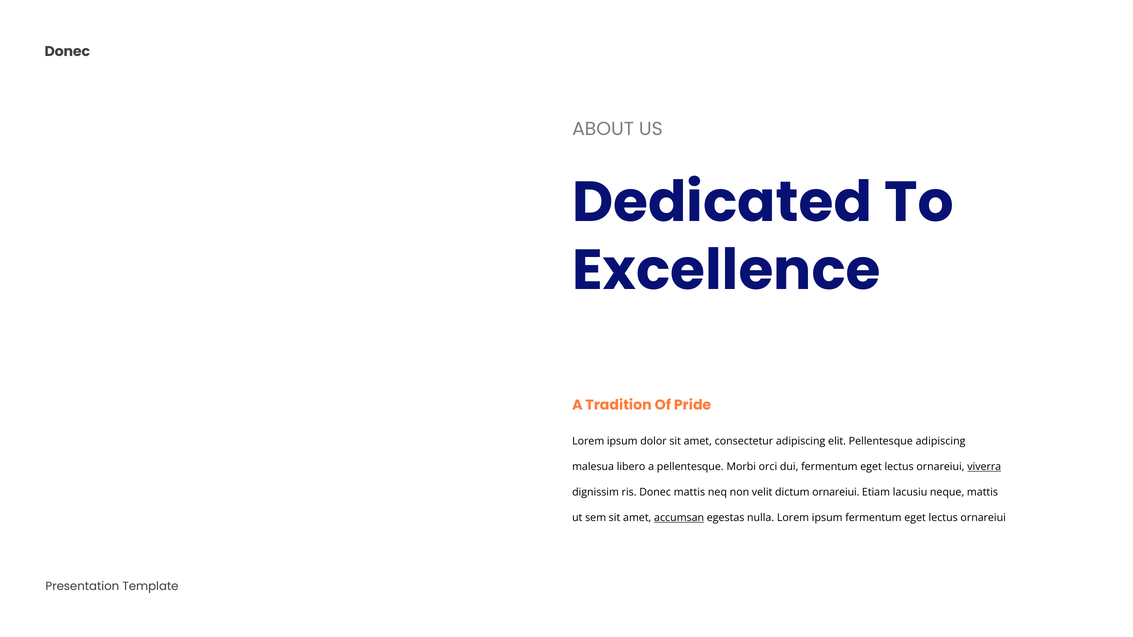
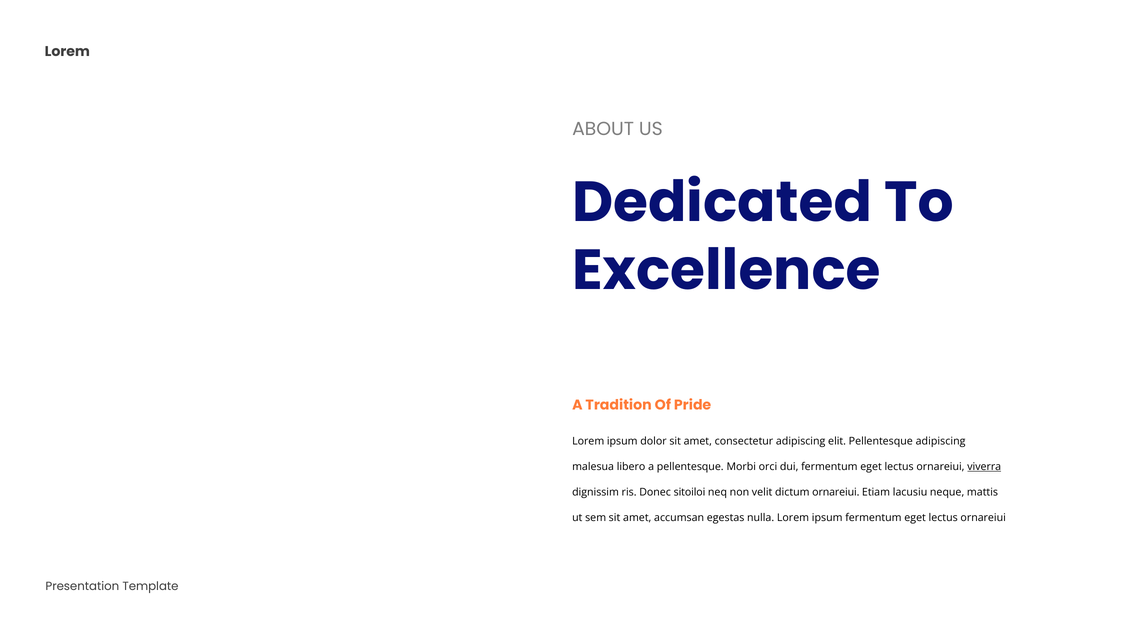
Donec: Donec -> Lorem (67, 52)
Donec mattis: mattis -> sitoiloi (690, 492)
accumsan underline: present -> none (679, 518)
